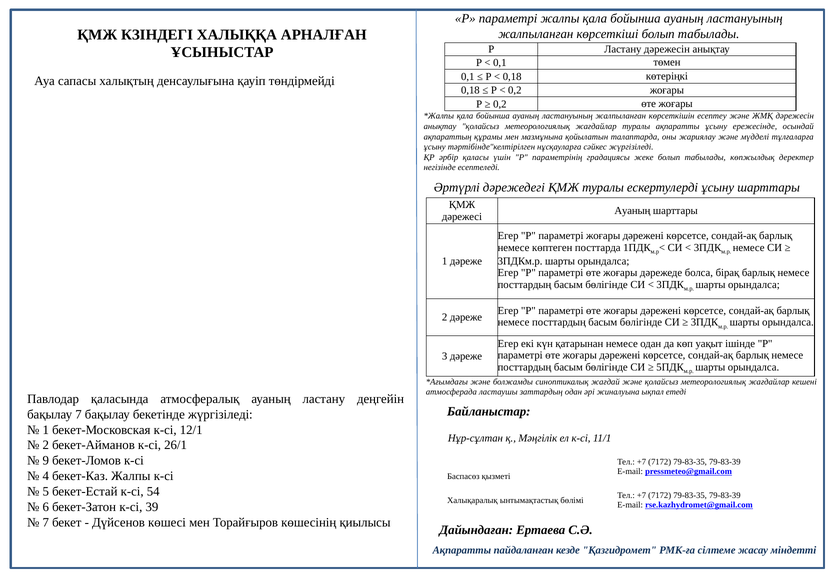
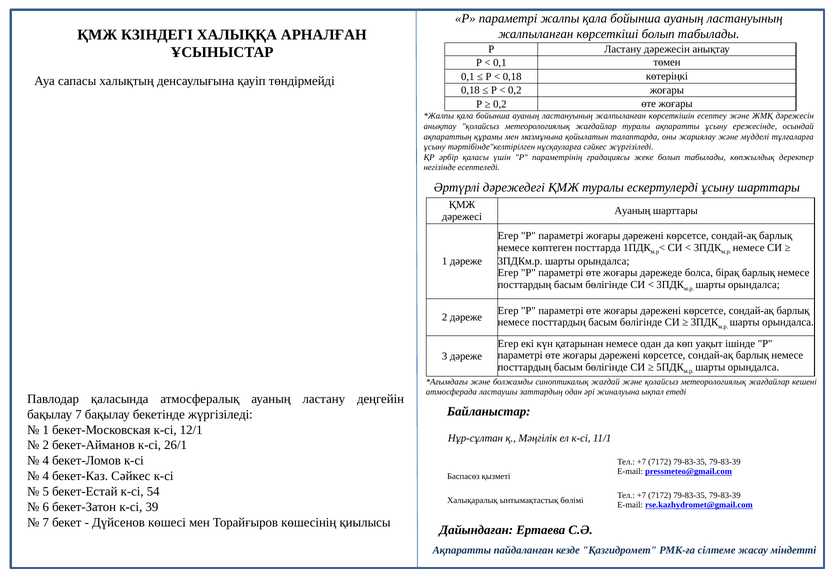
9: 9 -> 4 (46, 461)
бекет-Каз Жалпы: Жалпы -> Сәйкес (131, 476)
